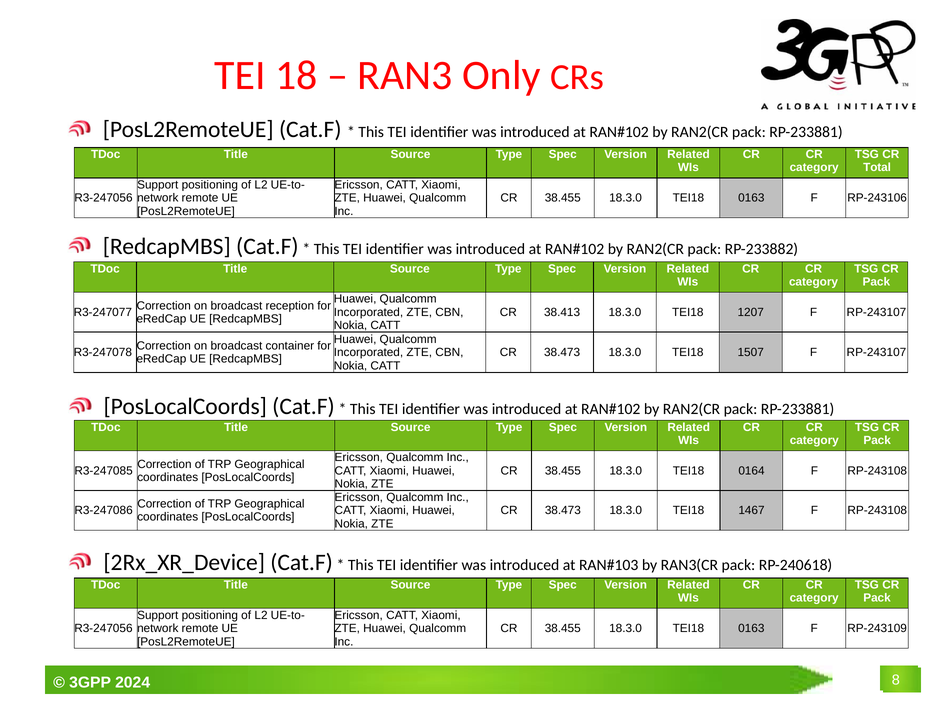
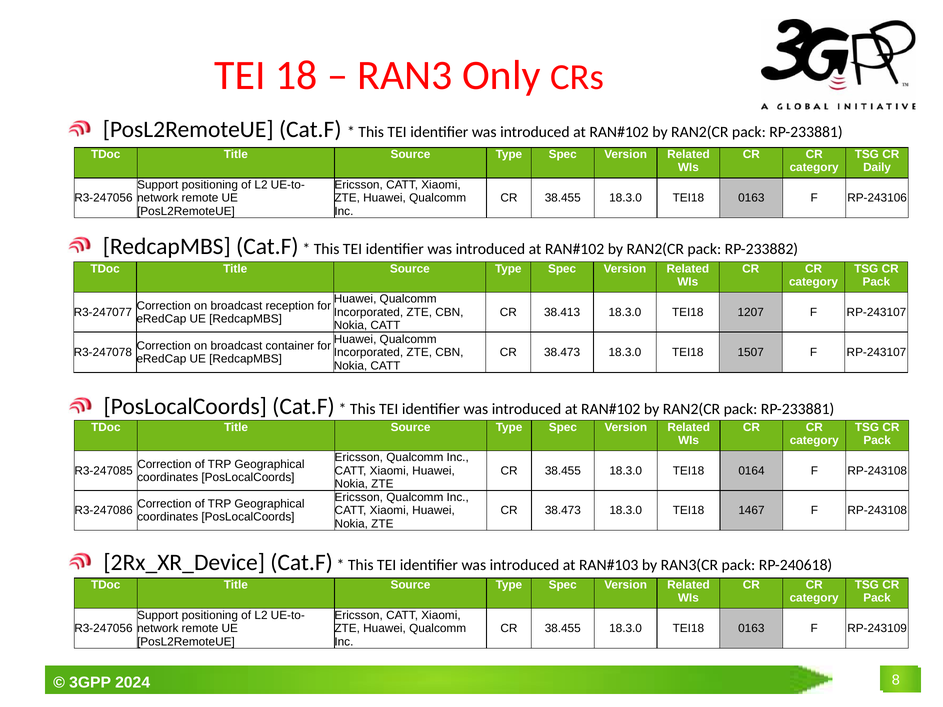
Total: Total -> Daily (877, 168)
